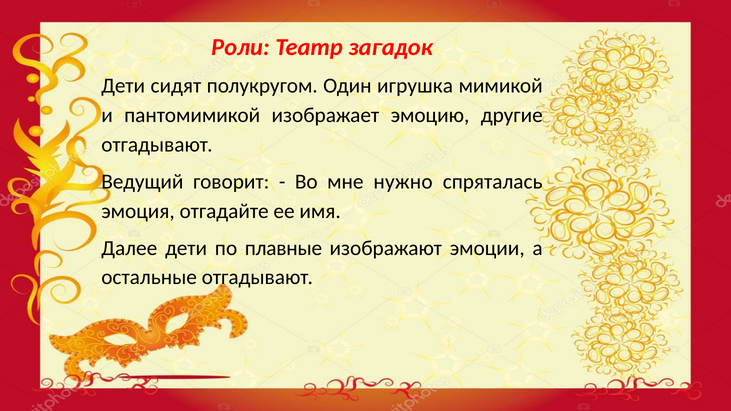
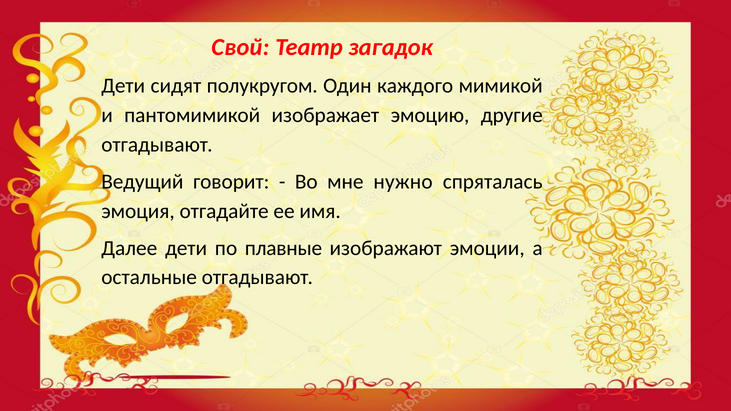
Роли: Роли -> Свой (240, 47)
игрушка: игрушка -> каждого (415, 86)
